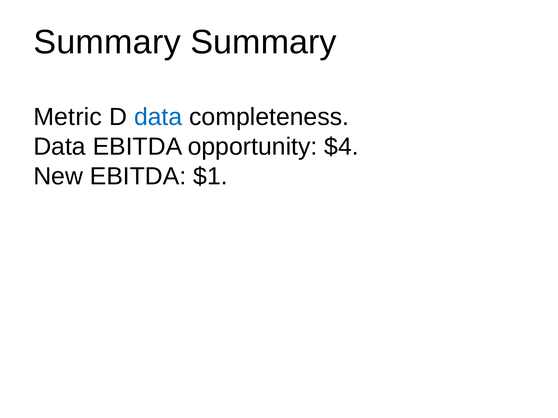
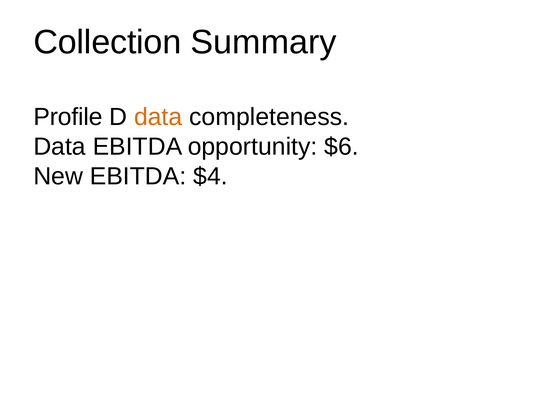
Summary: Summary -> Collection (107, 42)
Metric: Metric -> Profile (68, 117)
data colour: blue -> orange (158, 117)
$4: $4 -> $6 (341, 147)
$1: $1 -> $4 (211, 177)
